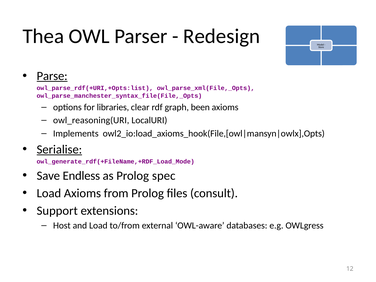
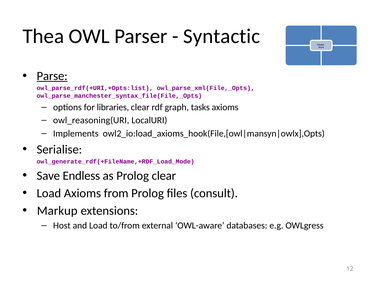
Redesign: Redesign -> Syntactic (222, 36)
been: been -> tasks (200, 107)
Serialise underline: present -> none (59, 149)
Prolog spec: spec -> clear (164, 176)
Support: Support -> Markup (57, 211)
